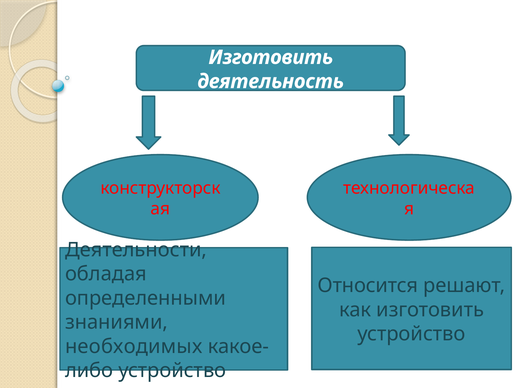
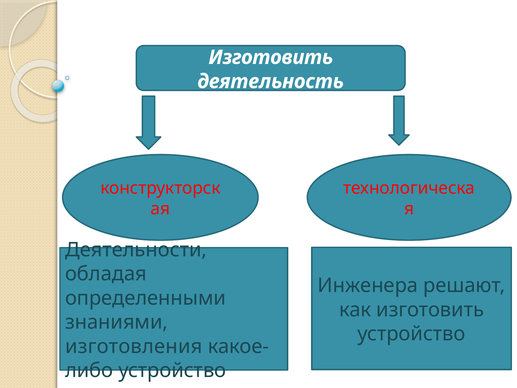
Относится: Относится -> Инженера (368, 285)
необходимых: необходимых -> изготовления (134, 346)
